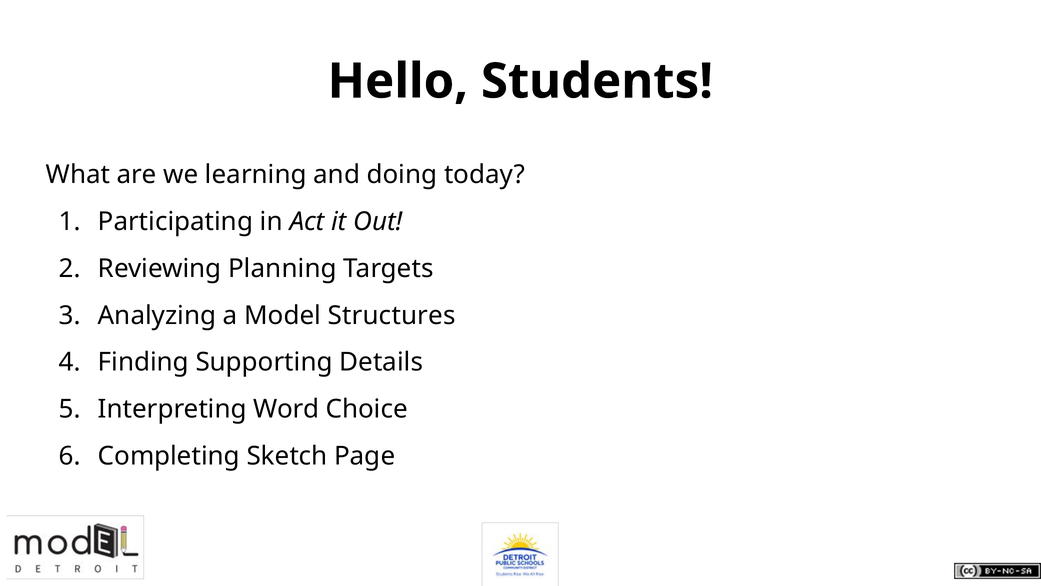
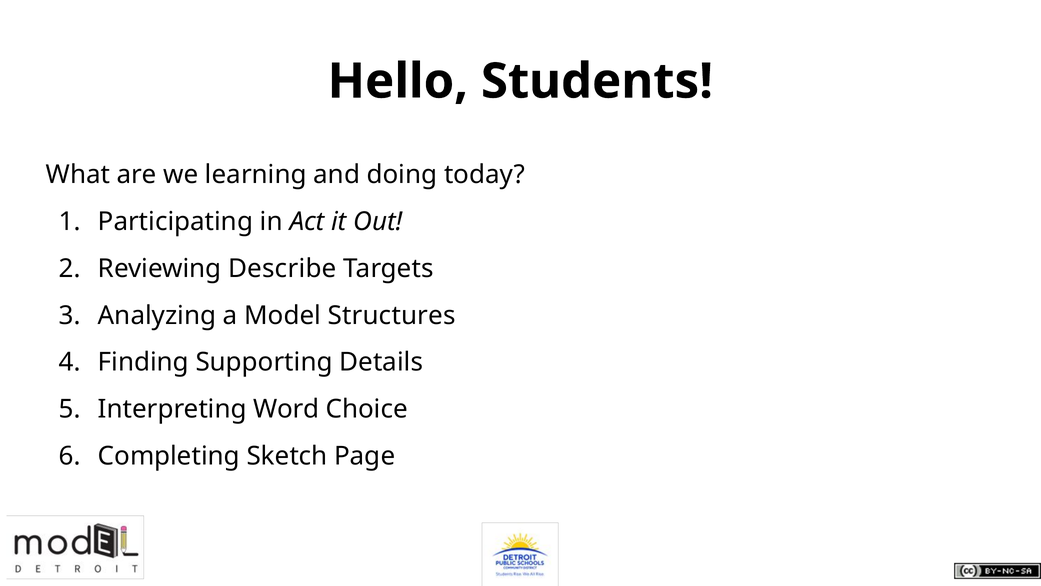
Planning: Planning -> Describe (282, 268)
